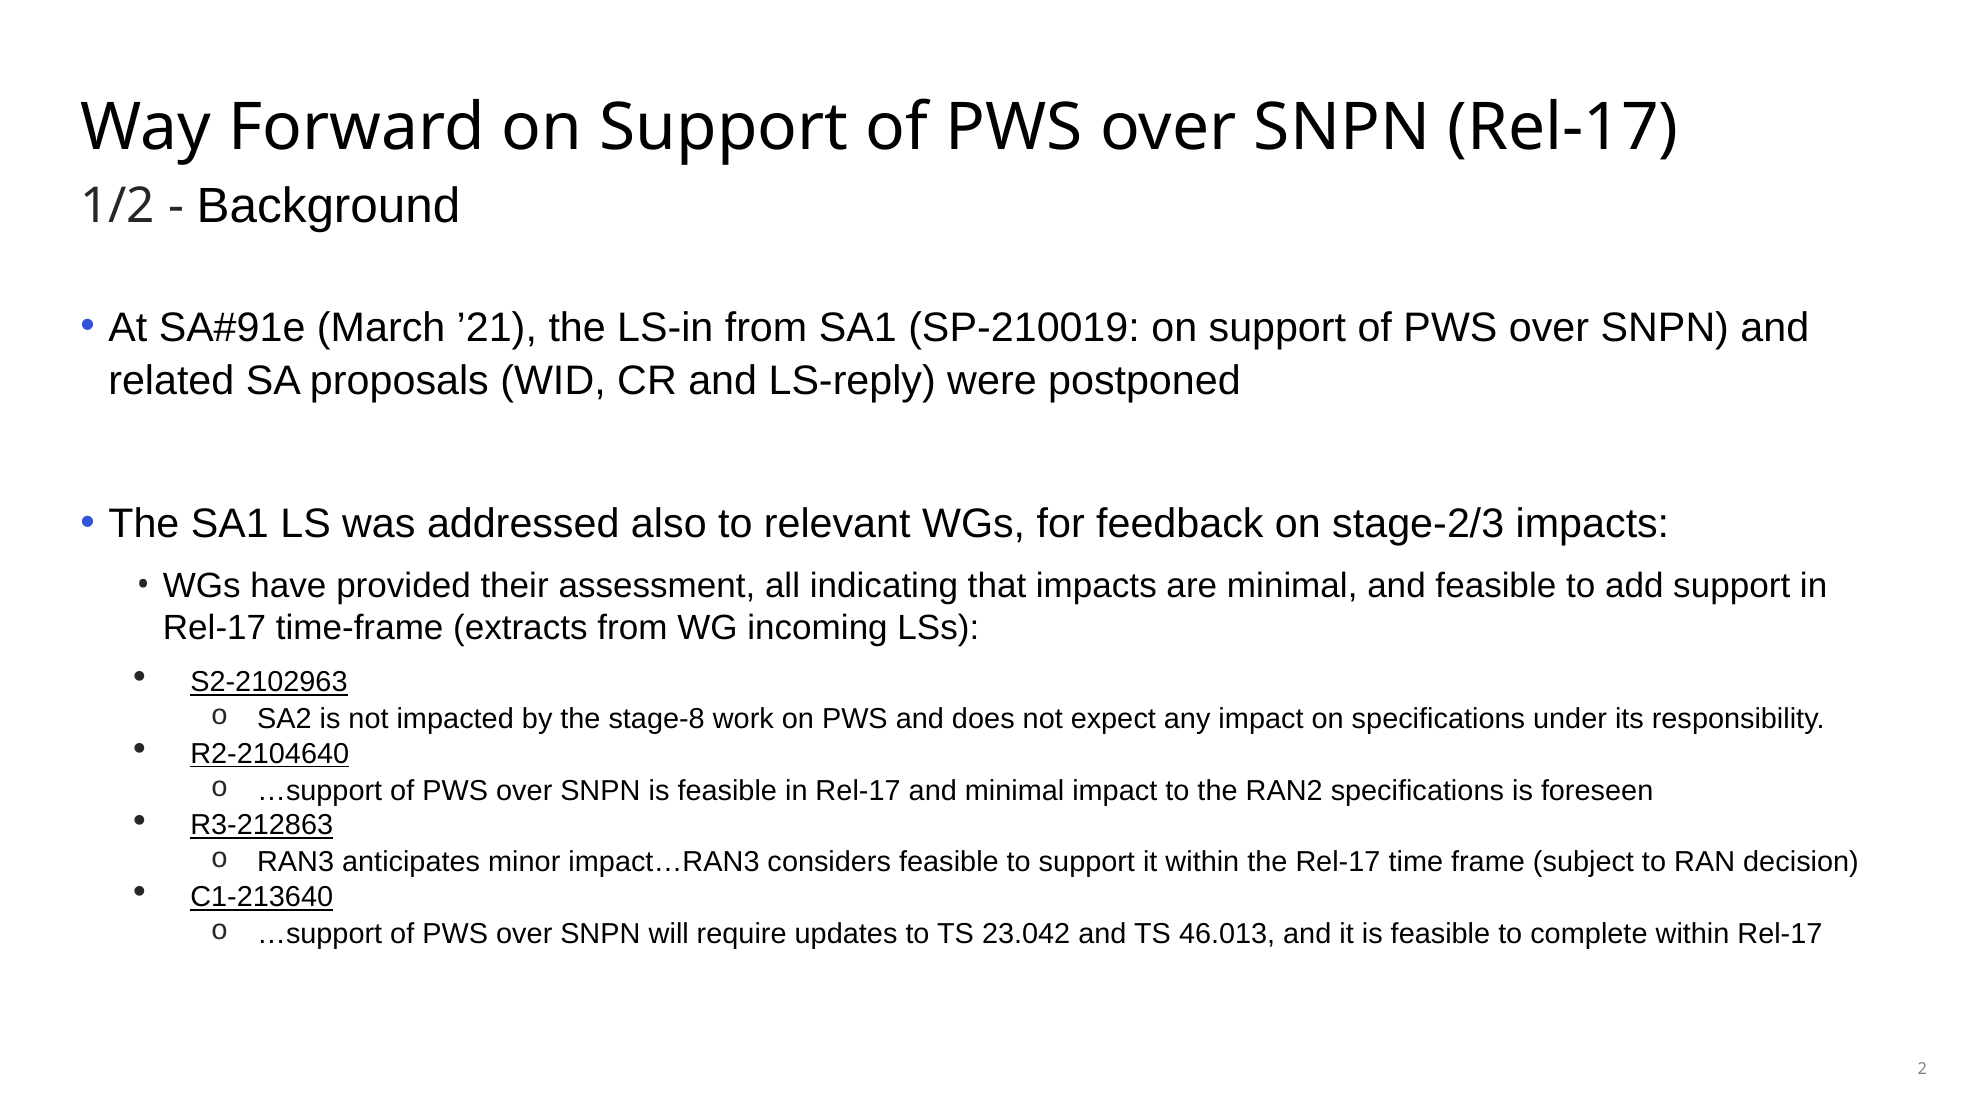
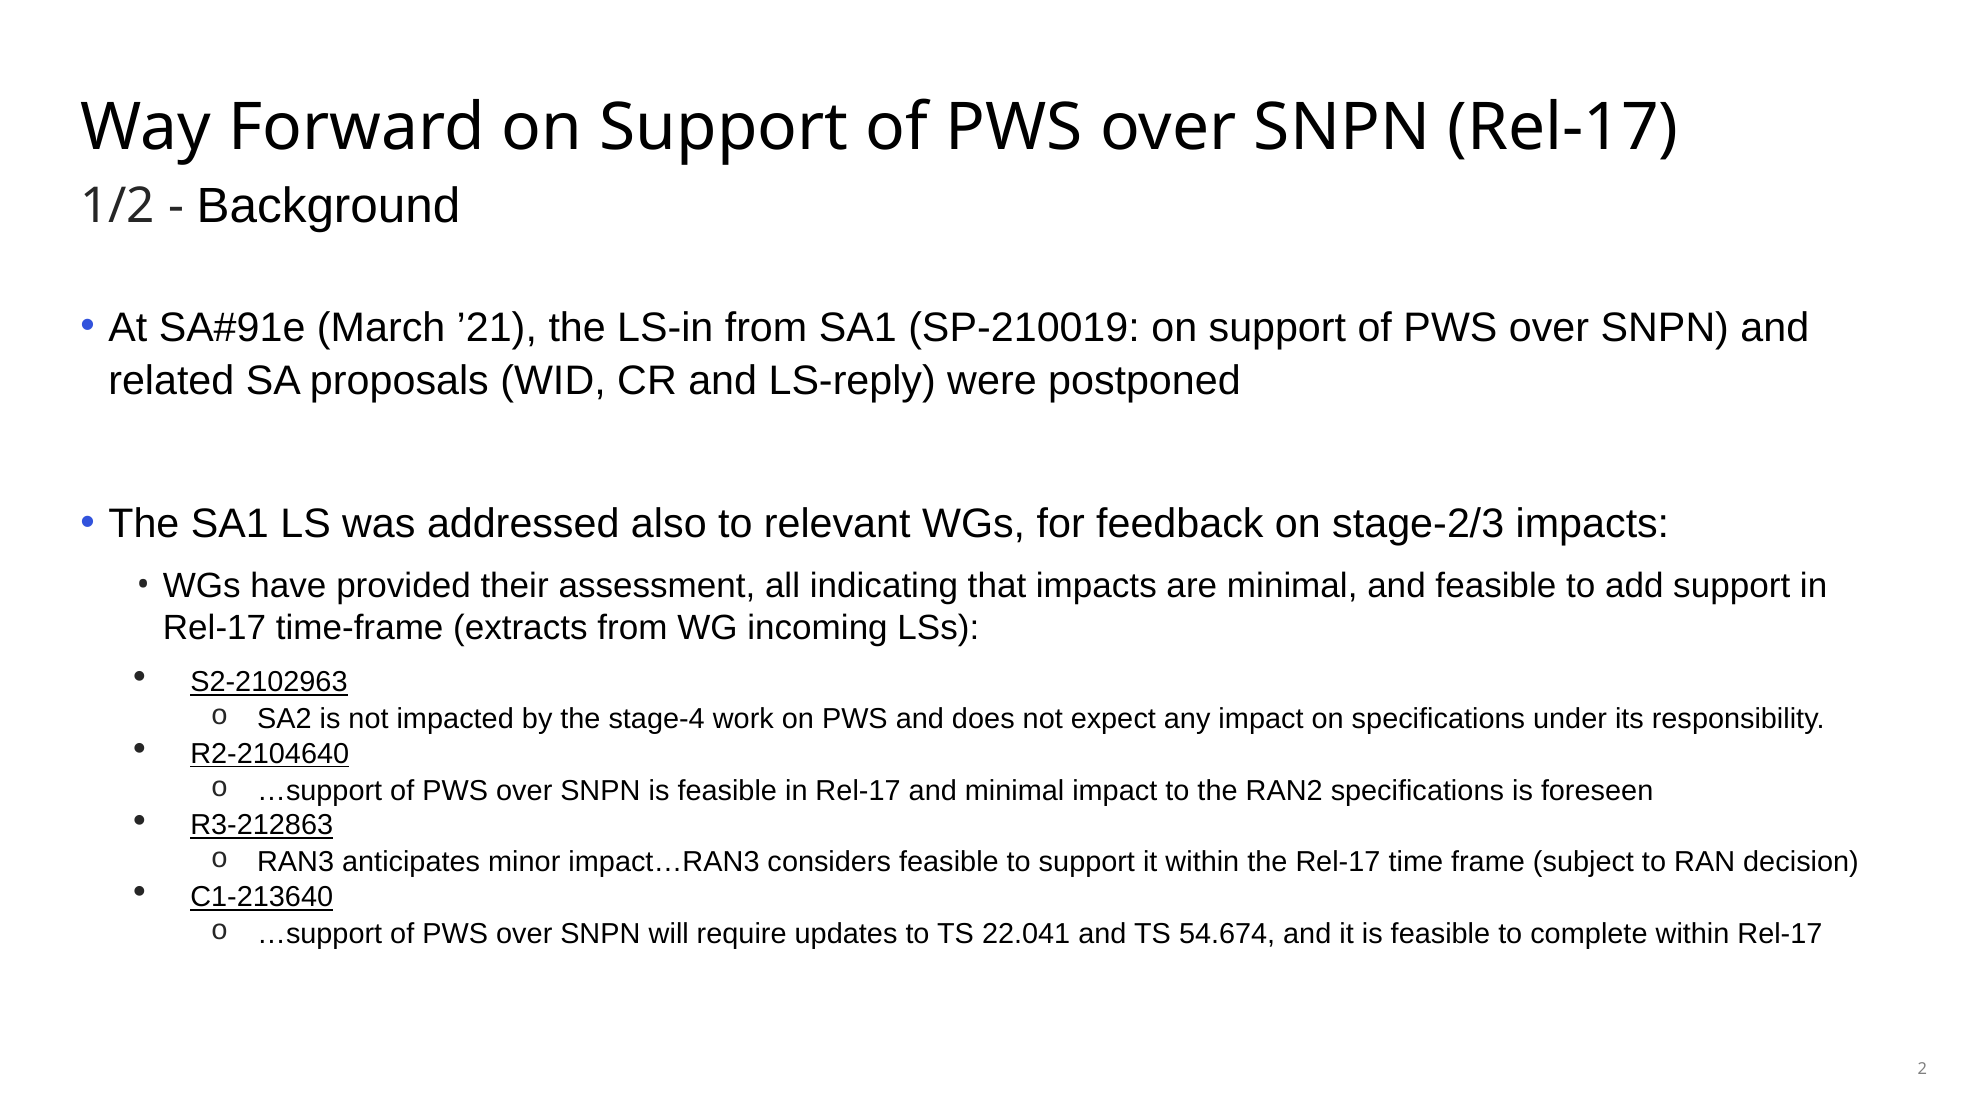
stage-8: stage-8 -> stage-4 (657, 719)
23.042: 23.042 -> 22.041 (1026, 934)
46.013: 46.013 -> 54.674 (1227, 934)
